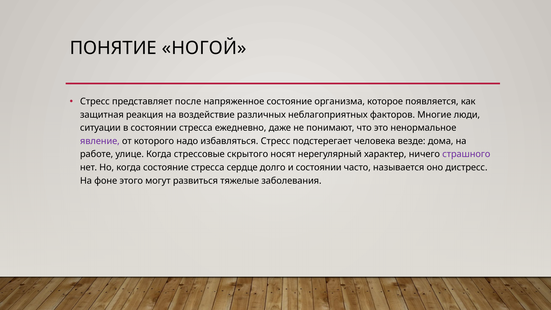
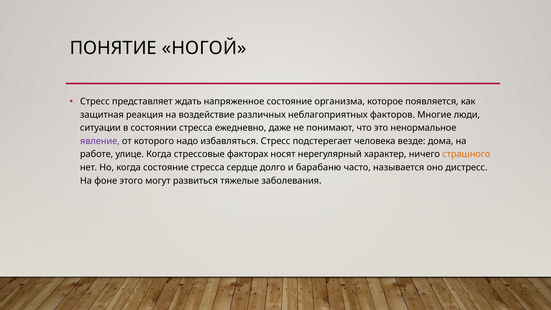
после: после -> ждать (188, 101)
скрытого: скрытого -> факторах (248, 154)
страшного colour: purple -> orange (466, 154)
и состоянии: состоянии -> барабаню (319, 167)
